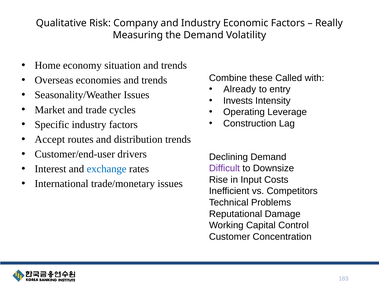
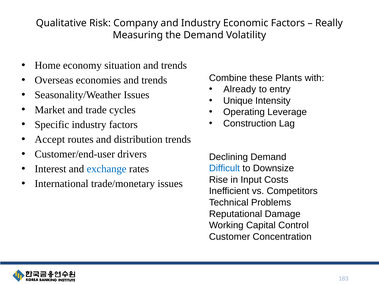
Called: Called -> Plants (289, 78)
Invests: Invests -> Unique (238, 100)
Difficult colour: purple -> blue (224, 168)
